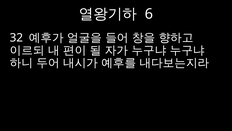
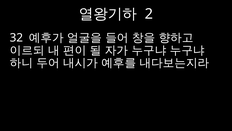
6: 6 -> 2 (149, 14)
